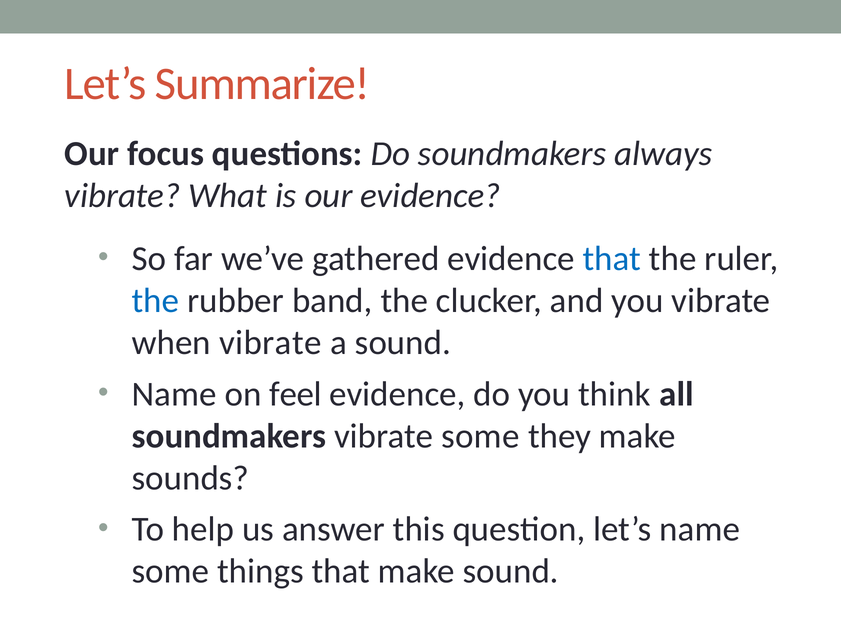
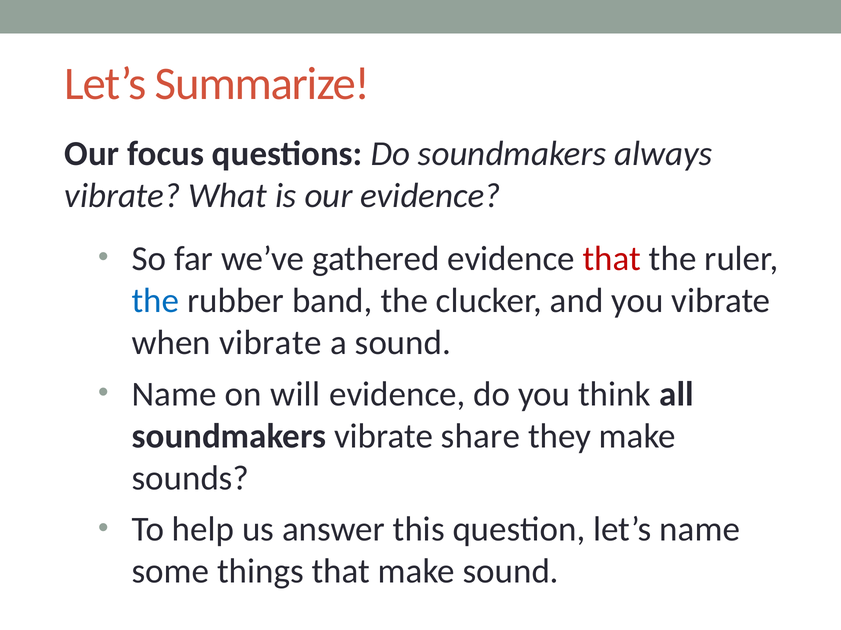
that colour: blue -> red (612, 259)
feel: feel -> will (295, 394)
vibrate some: some -> share (480, 436)
